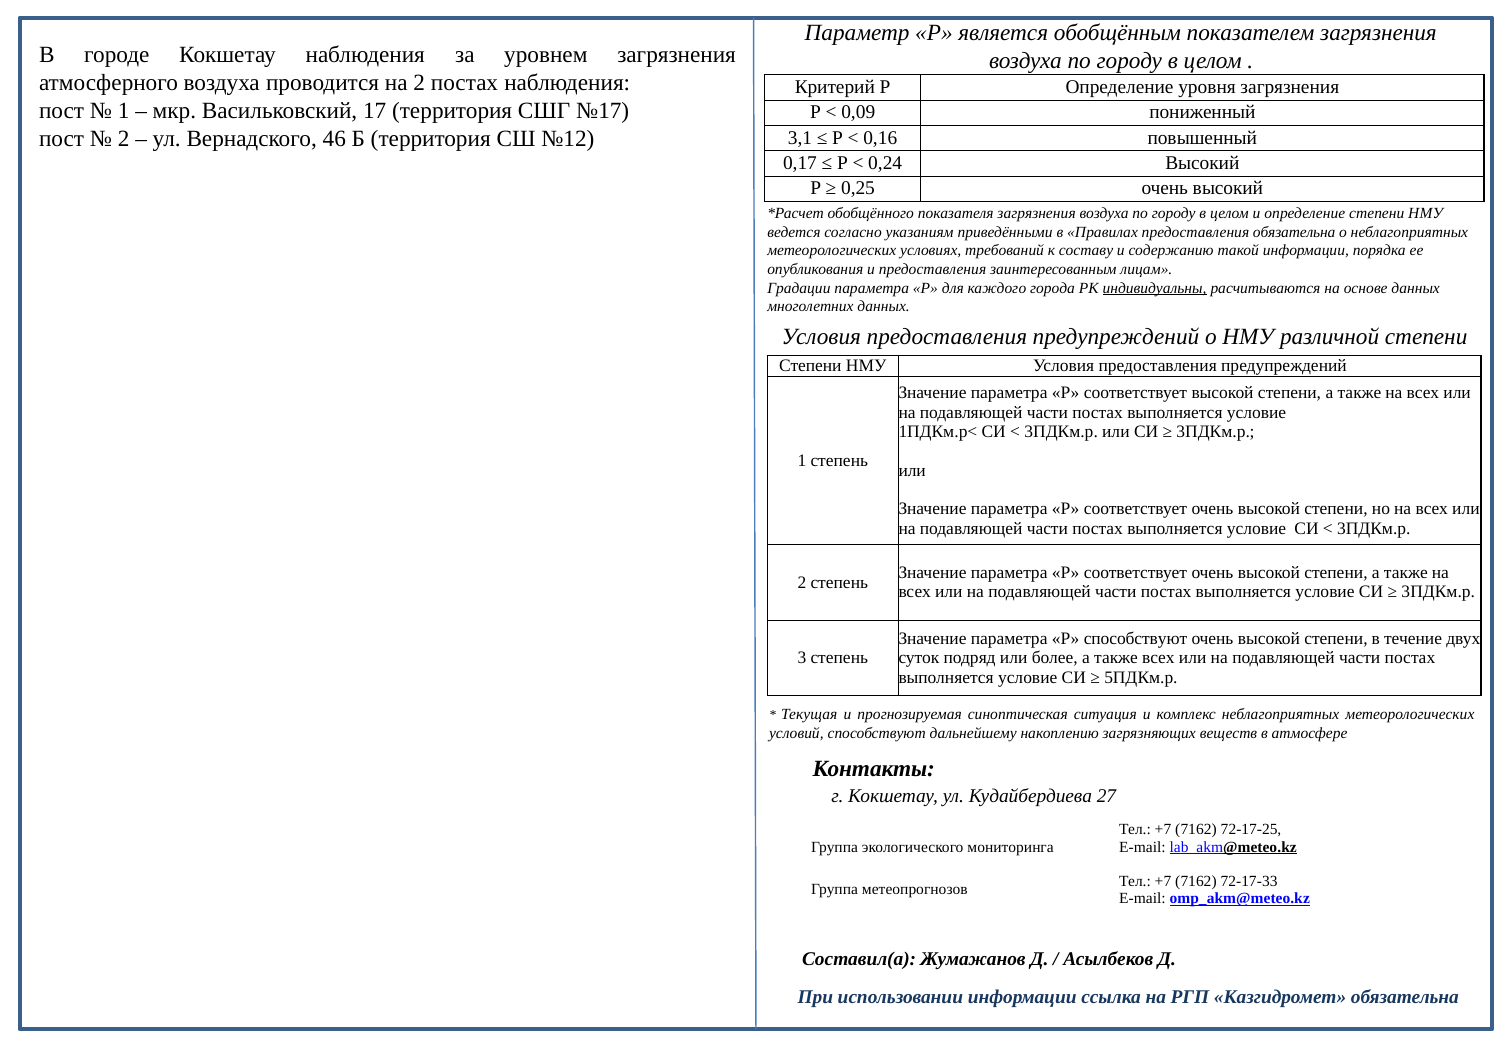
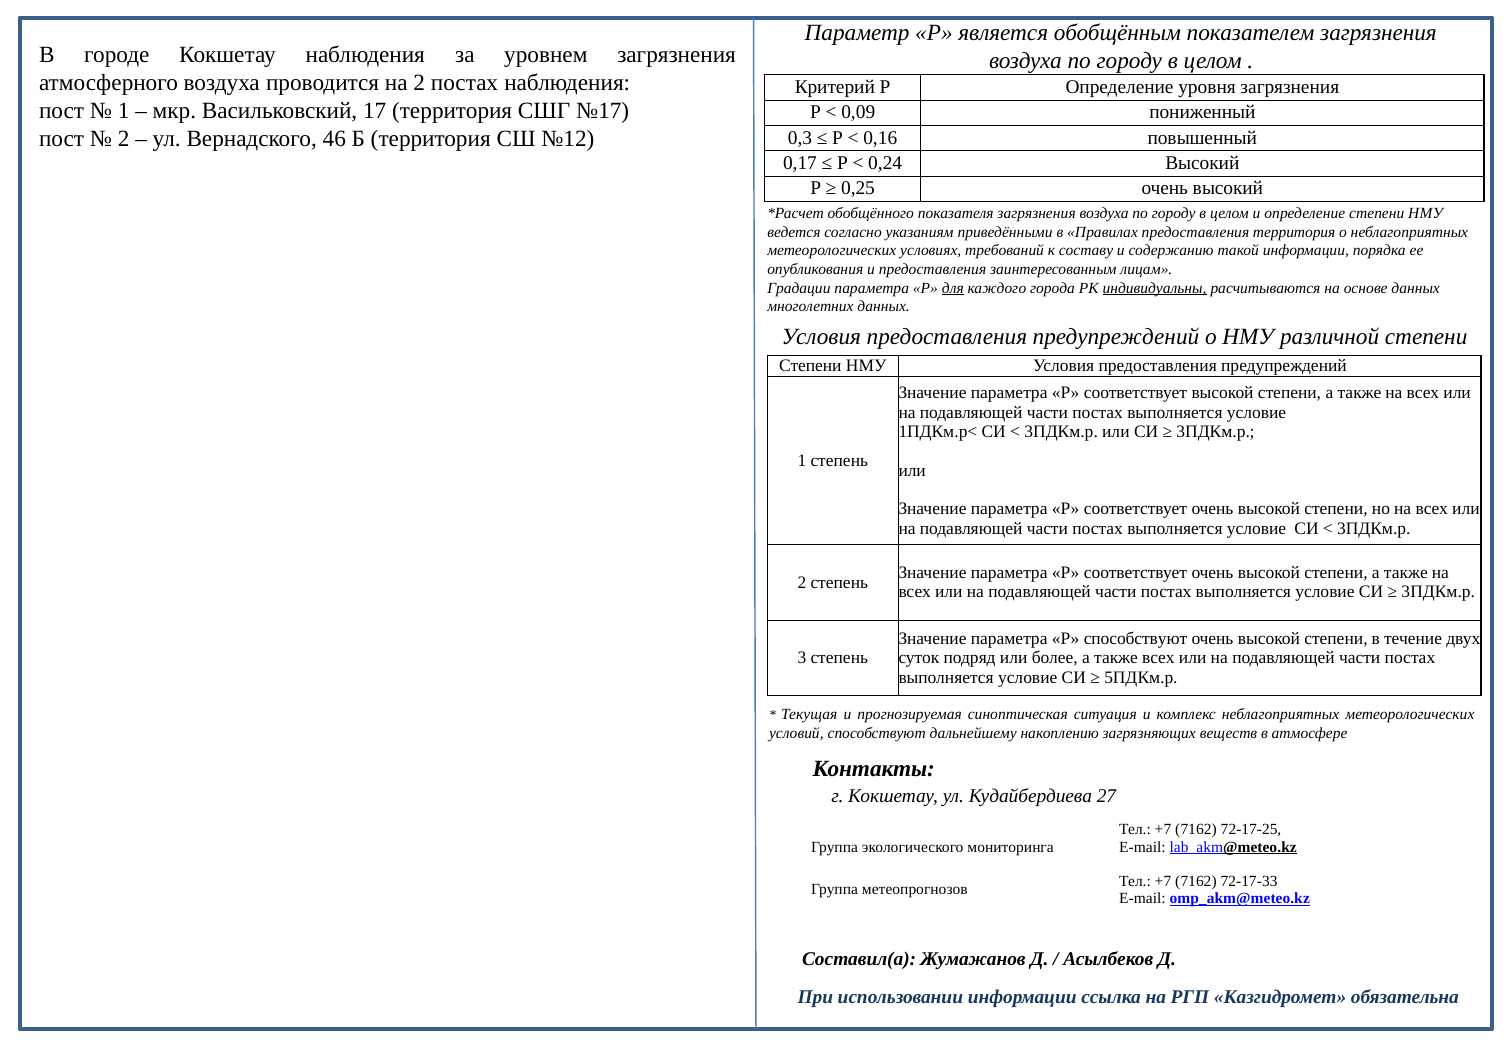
3,1: 3,1 -> 0,3 (800, 138)
предоставления обязательна: обязательна -> территория (1294, 232)
для underline: none -> present (953, 288)
